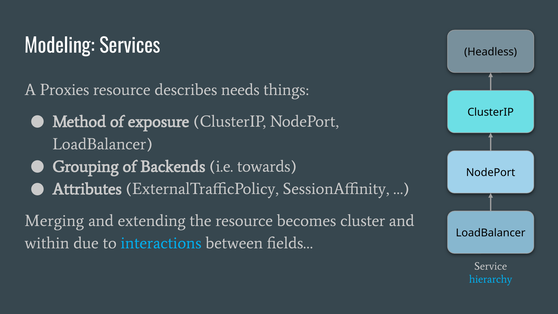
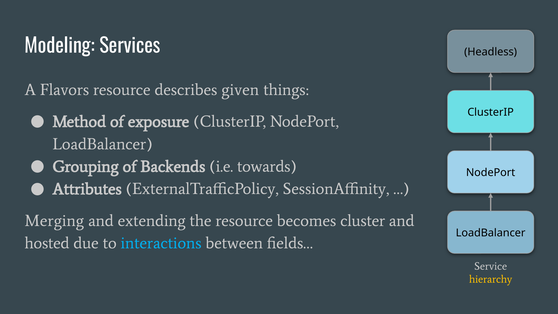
Proxies: Proxies -> Flavors (65, 90)
needs: needs -> given (240, 90)
within: within -> hosted (47, 243)
hierarchy colour: light blue -> yellow (491, 279)
